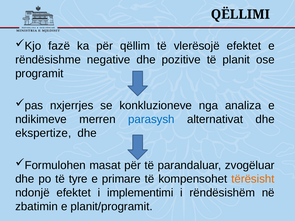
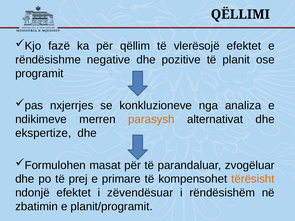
parasysh colour: blue -> orange (151, 120)
tyre: tyre -> prej (78, 179)
implementimi: implementimi -> zëvendësuar (140, 193)
